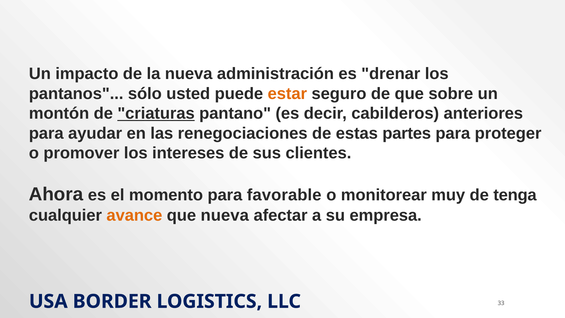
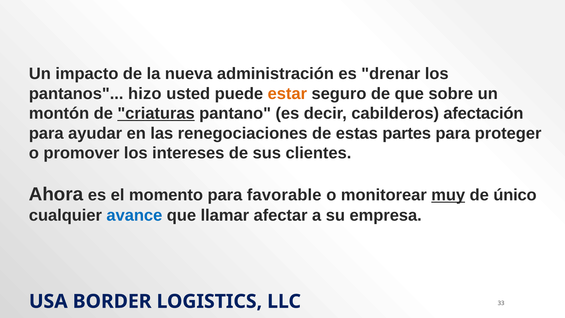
sólo: sólo -> hizo (145, 94)
anteriores: anteriores -> afectación (483, 113)
muy underline: none -> present (448, 195)
tenga: tenga -> único (515, 195)
avance colour: orange -> blue (134, 215)
que nueva: nueva -> llamar (225, 215)
